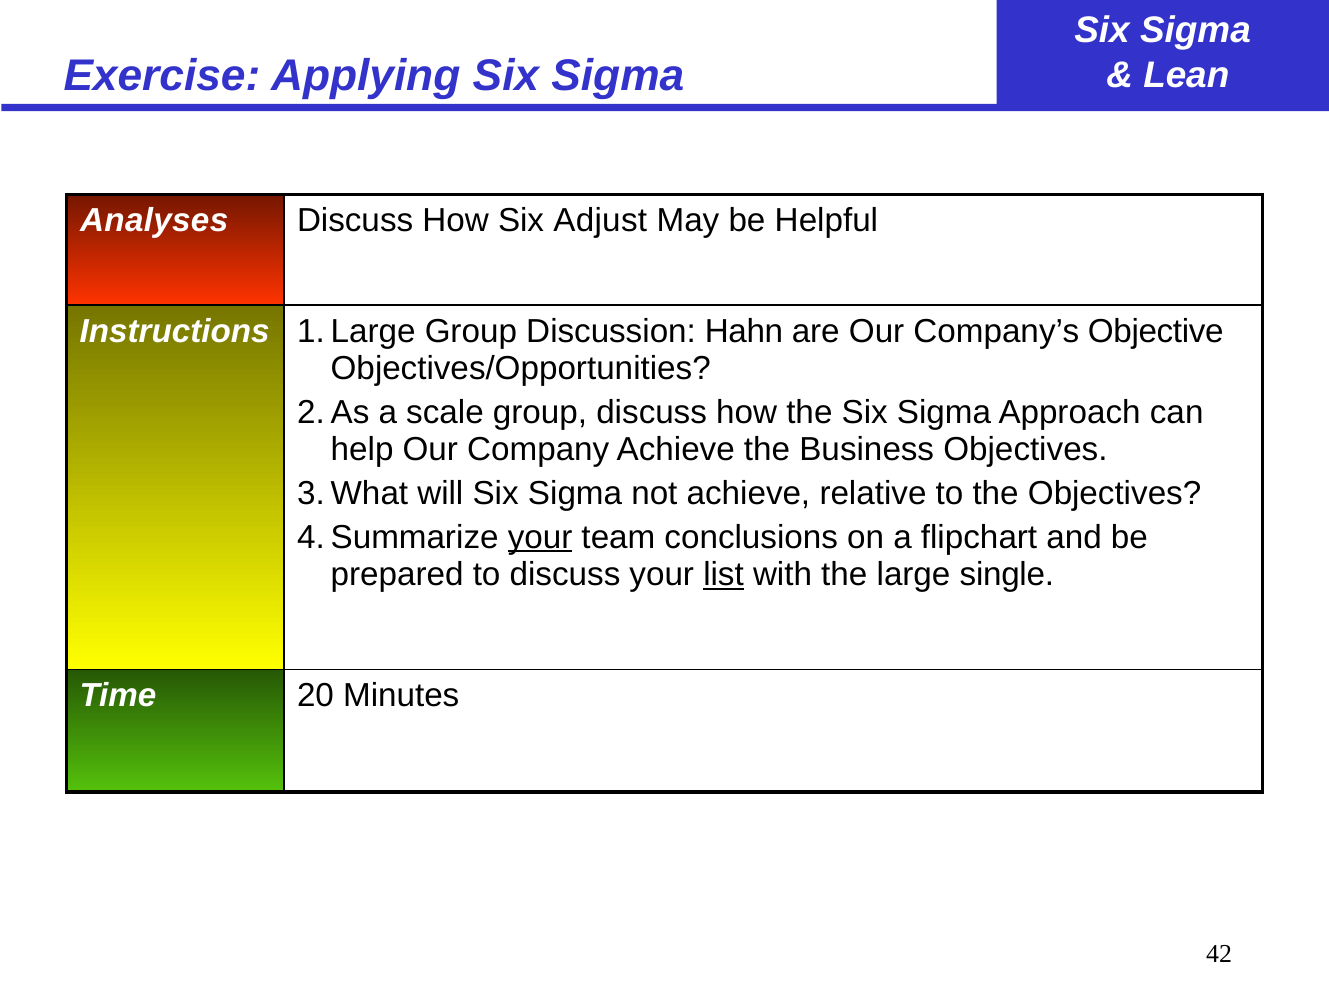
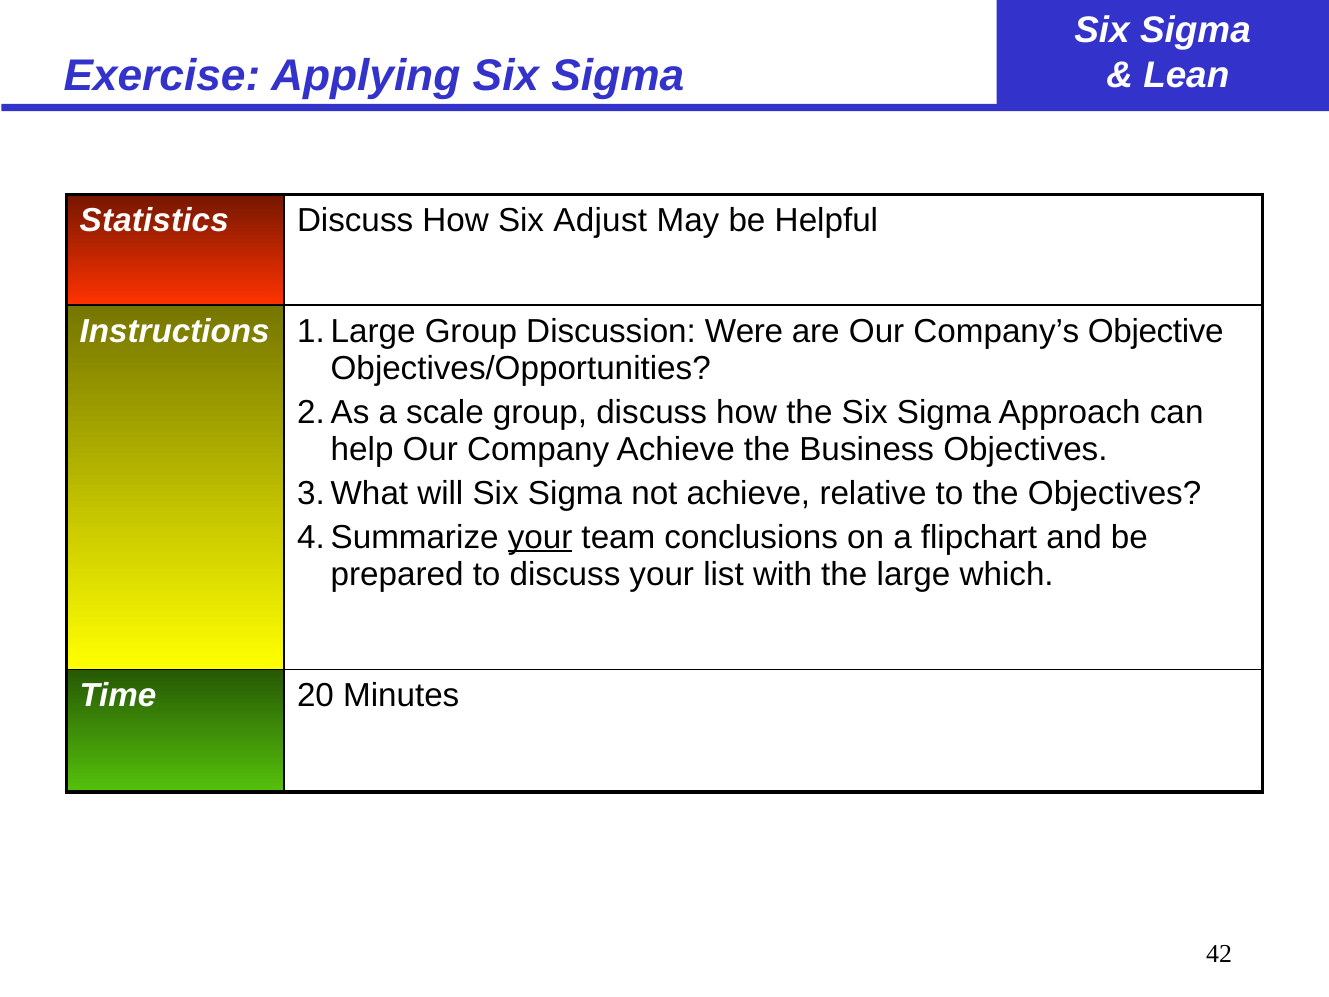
Analyses: Analyses -> Statistics (154, 220)
Hahn: Hahn -> Were (744, 331)
list underline: present -> none (724, 574)
single: single -> which (1007, 574)
